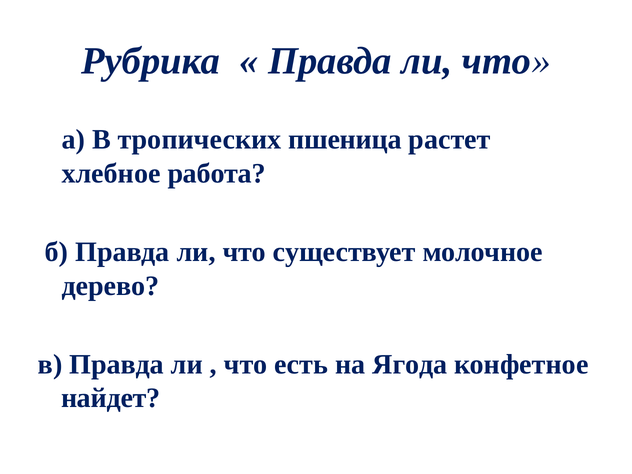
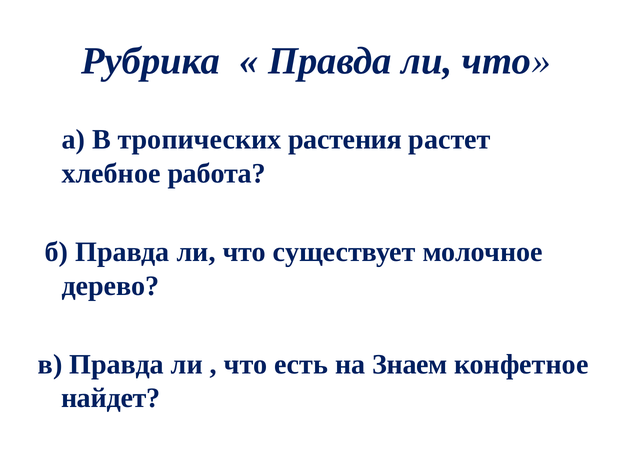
пшеница: пшеница -> растения (345, 140)
Ягода: Ягода -> Знаем (410, 364)
